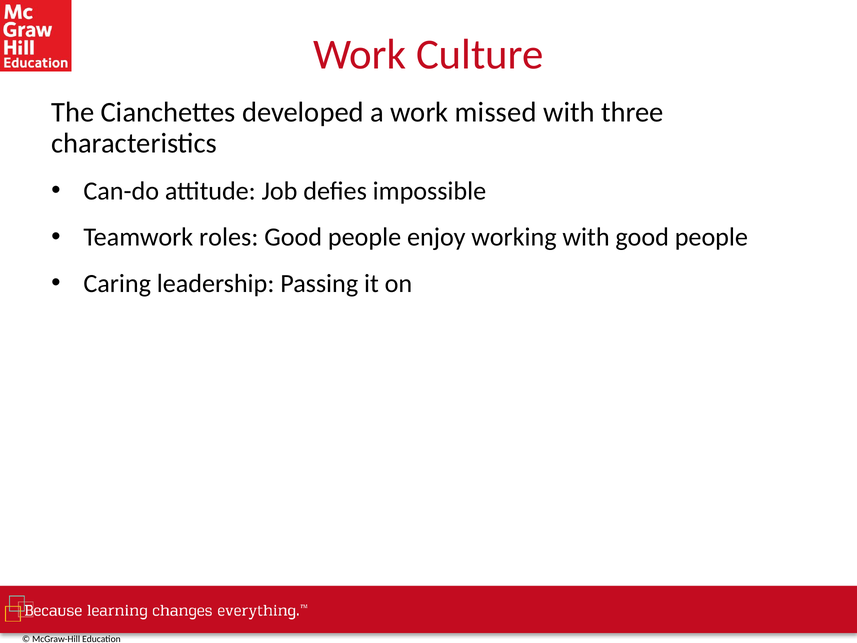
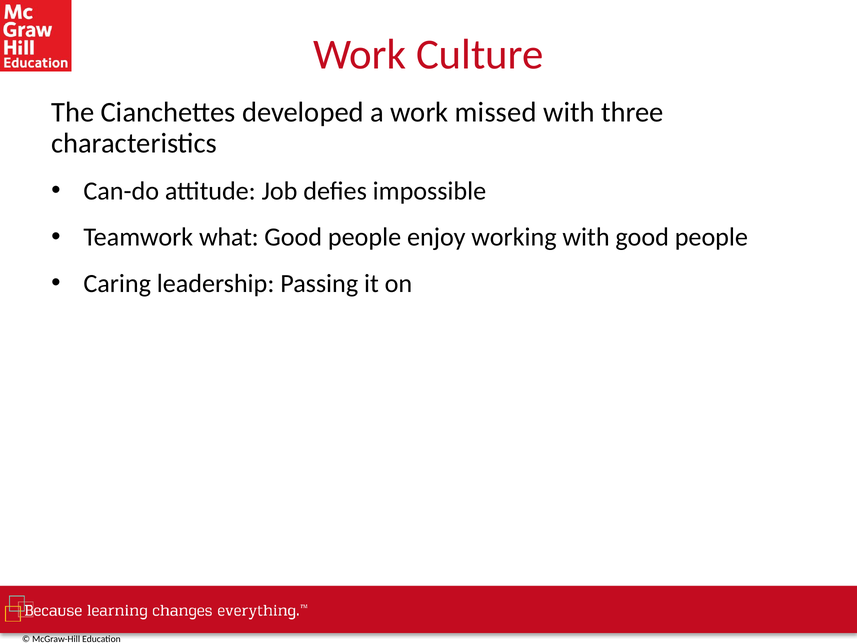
roles: roles -> what (229, 237)
